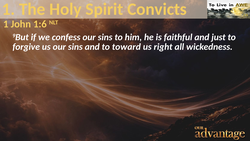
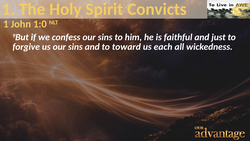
1:6: 1:6 -> 1:0 (40, 24)
right: right -> each (163, 47)
